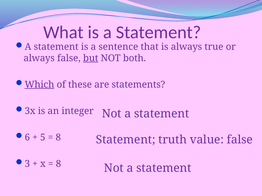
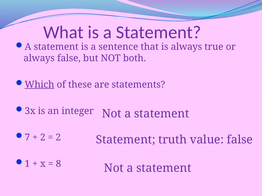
but underline: present -> none (91, 58)
6: 6 -> 7 (27, 138)
5: 5 -> 2 (43, 138)
8: 8 -> 2 (58, 138)
3: 3 -> 1 (27, 164)
